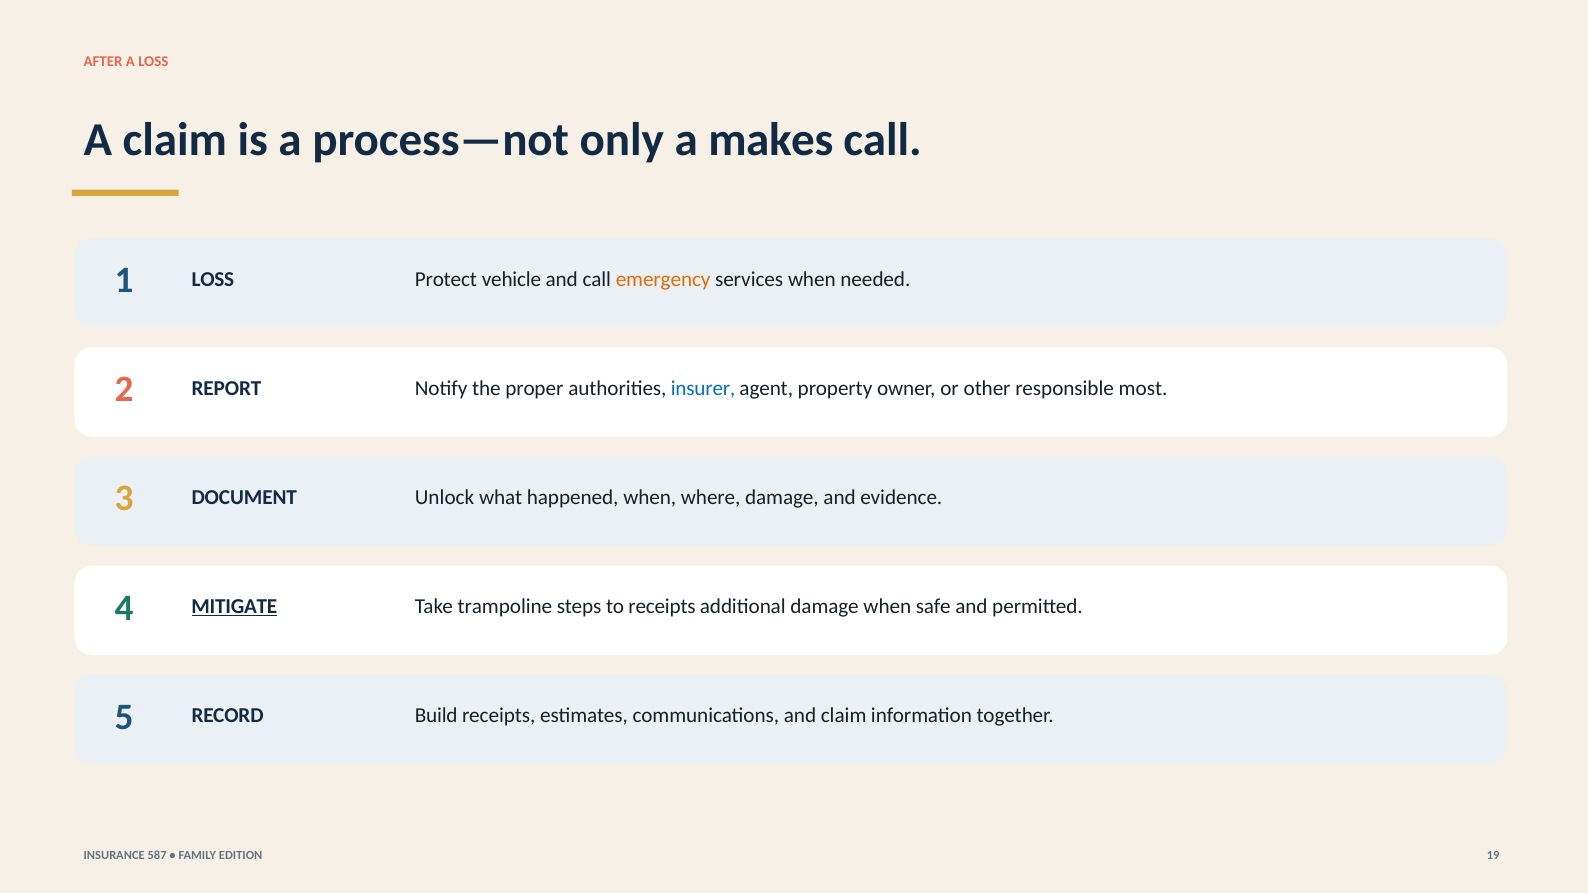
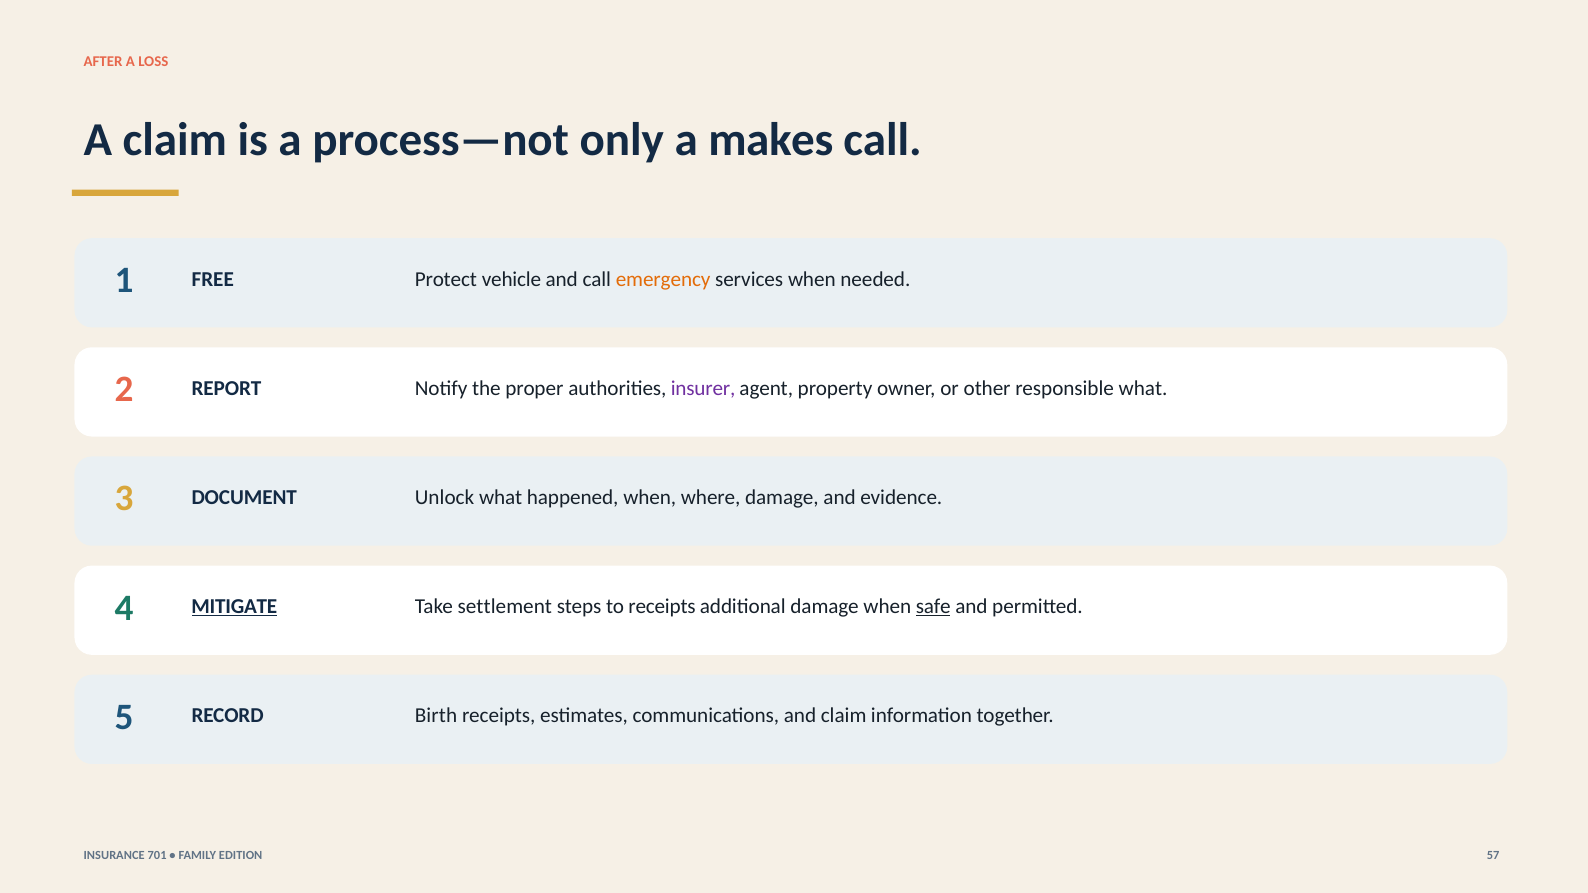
1 LOSS: LOSS -> FREE (213, 279)
insurer colour: blue -> purple (703, 388)
responsible most: most -> what (1143, 388)
trampoline: trampoline -> settlement (505, 607)
safe underline: none -> present (933, 607)
Build: Build -> Birth (436, 716)
587: 587 -> 701 (157, 856)
19: 19 -> 57 (1493, 856)
